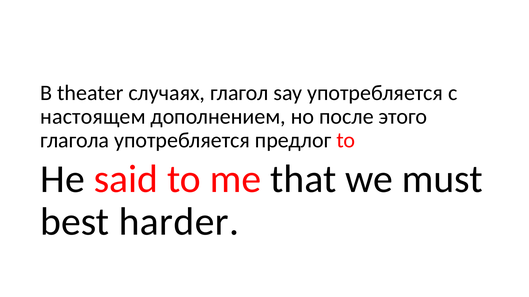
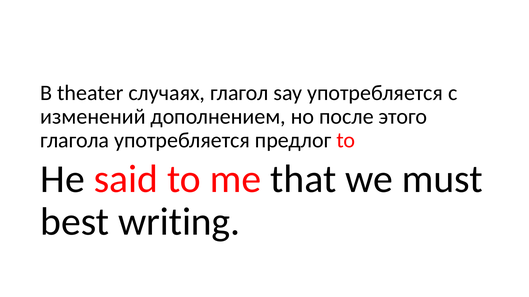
настоящем: настоящем -> изменений (93, 117)
harder: harder -> writing (179, 222)
